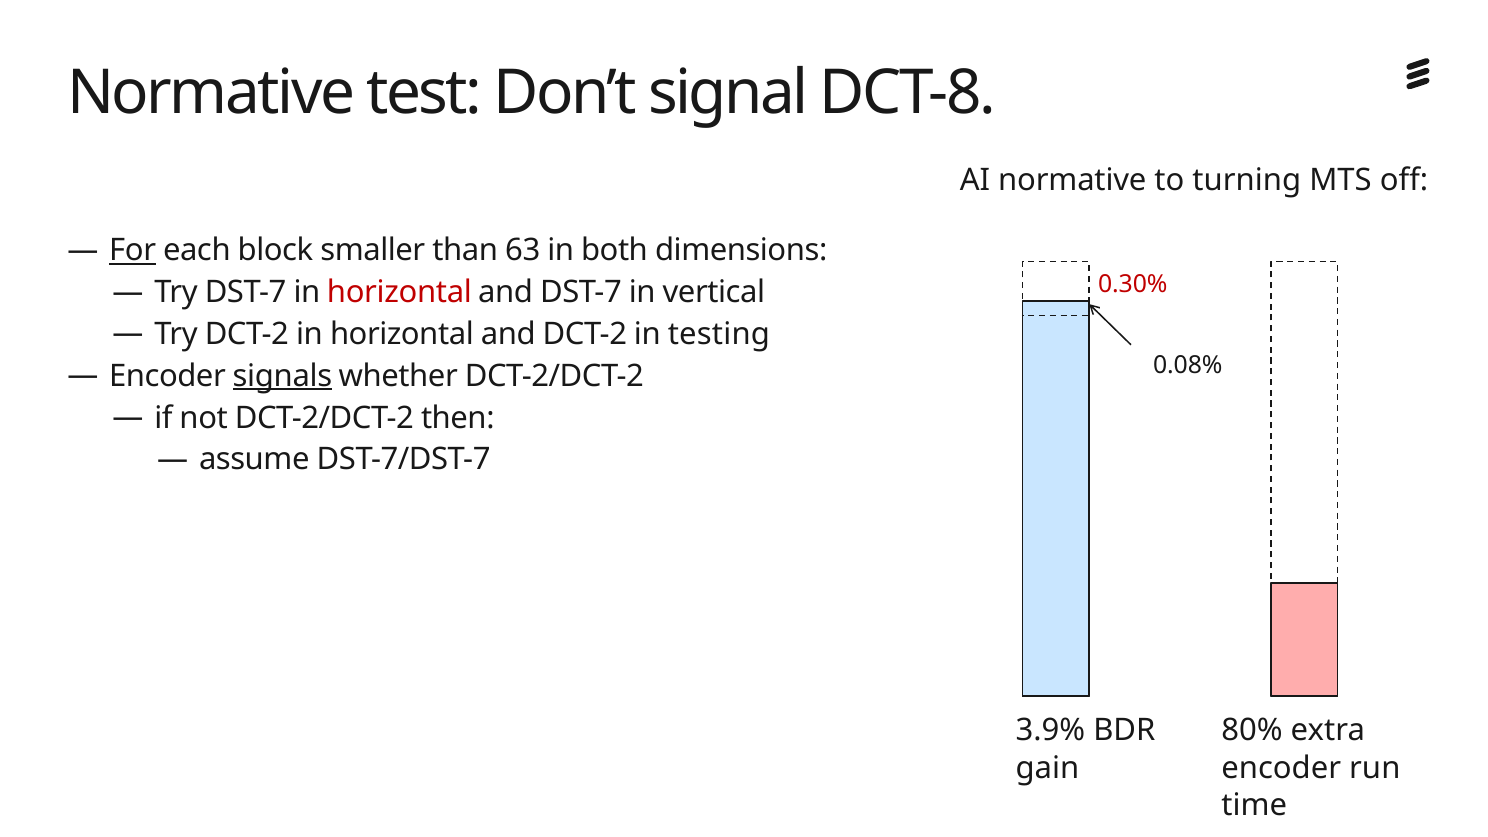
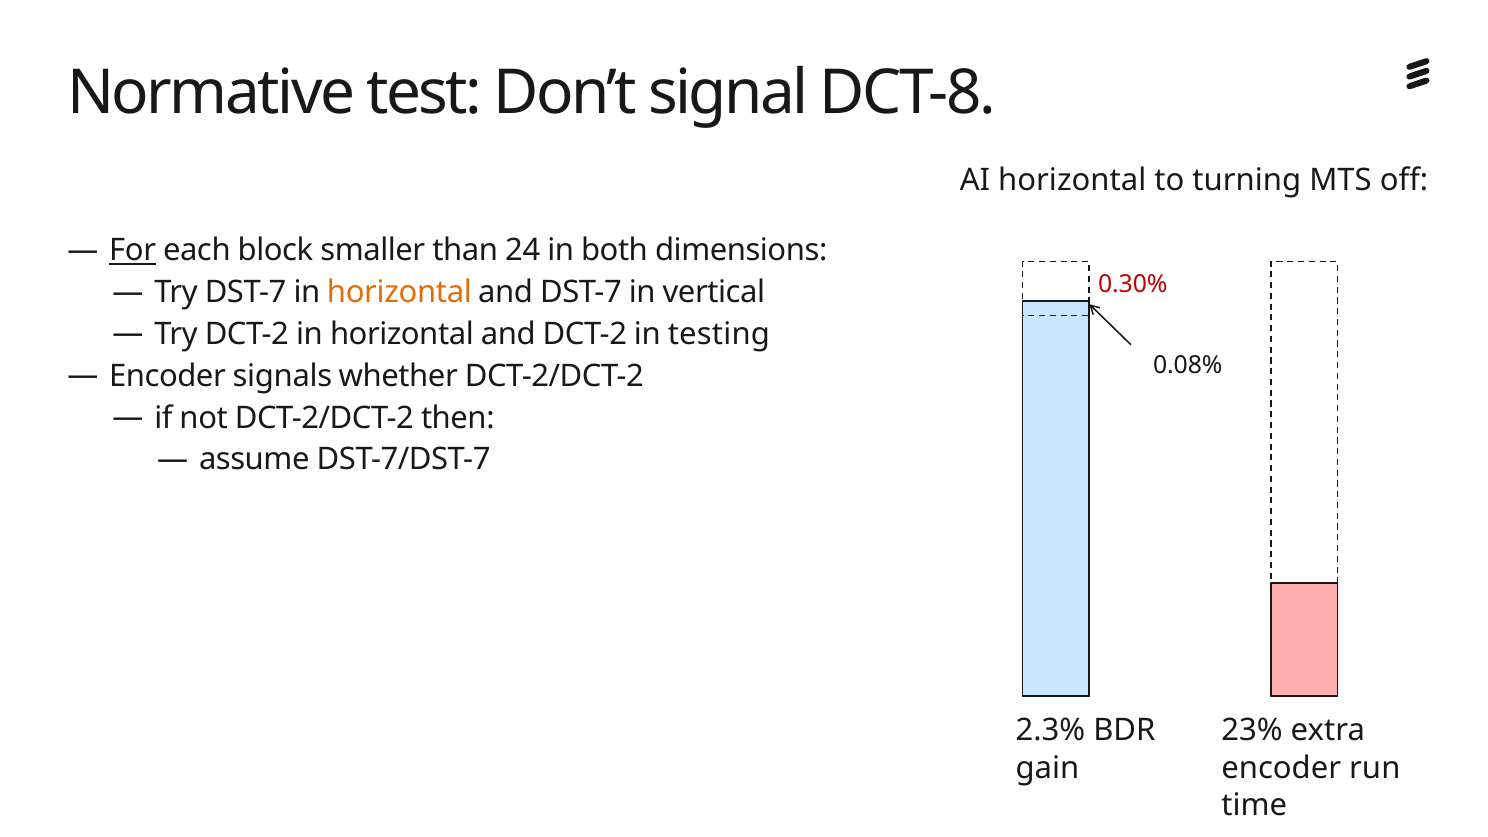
AI normative: normative -> horizontal (1072, 180)
63: 63 -> 24 (523, 250)
horizontal colour: red -> orange (399, 292)
signals underline: present -> none (282, 376)
3.9%: 3.9% -> 2.3% (1050, 731)
80%: 80% -> 23% (1252, 731)
